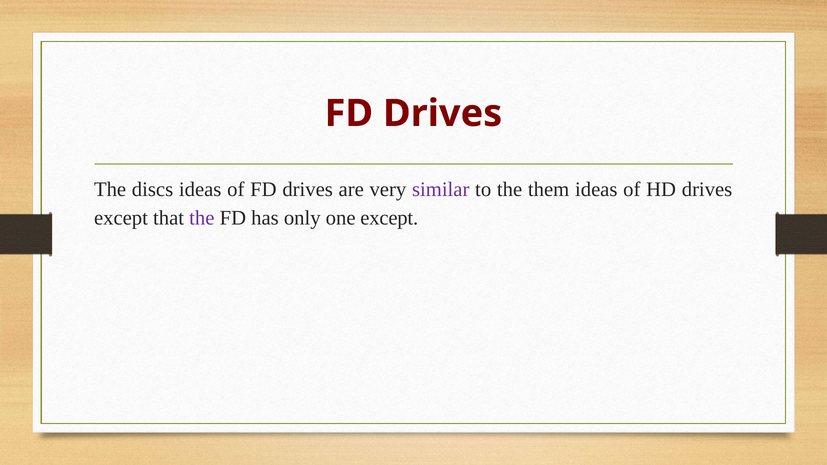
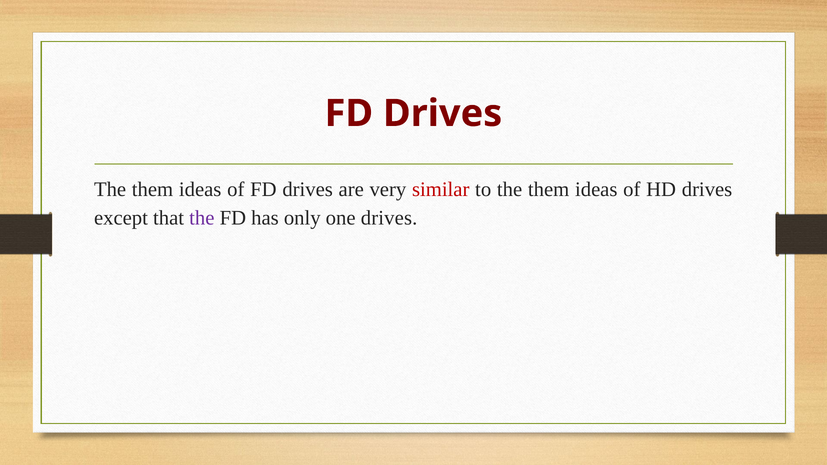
discs: discs -> them (153, 189)
similar colour: purple -> red (441, 189)
one except: except -> drives (389, 218)
